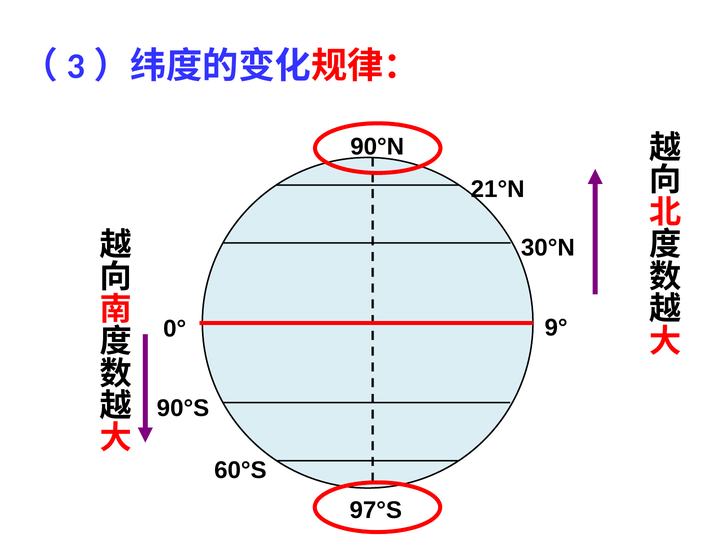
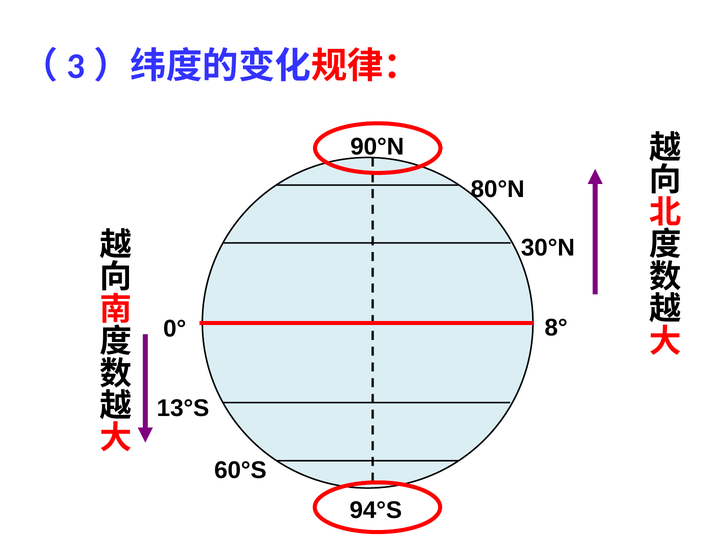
21°N: 21°N -> 80°N (498, 189)
9°: 9° -> 8° (556, 328)
90°S: 90°S -> 13°S (183, 408)
97°S: 97°S -> 94°S (376, 510)
